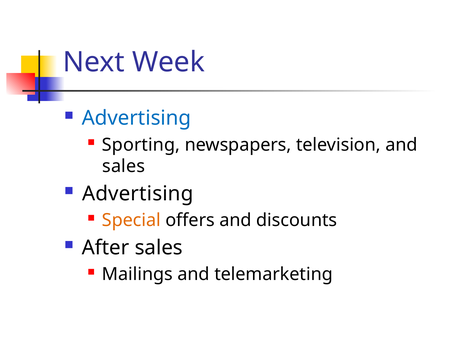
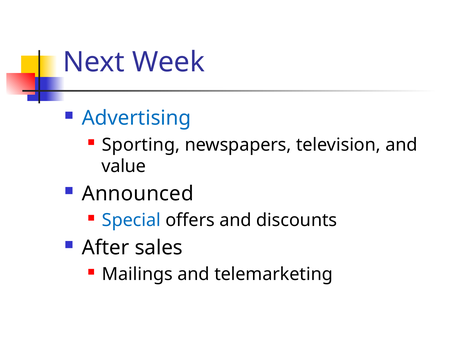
sales: sales -> value (124, 166)
Advertising: Advertising -> Announced (138, 194)
Special colour: orange -> blue (131, 220)
